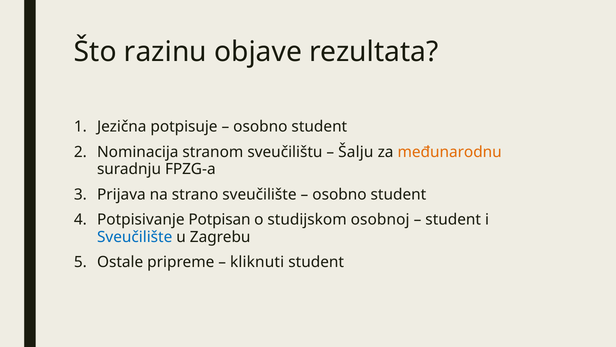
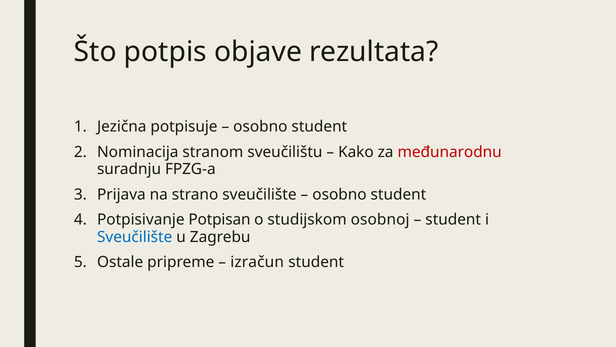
razinu: razinu -> potpis (165, 52)
Šalju: Šalju -> Kako (356, 152)
međunarodnu colour: orange -> red (450, 152)
kliknuti: kliknuti -> izračun (257, 262)
